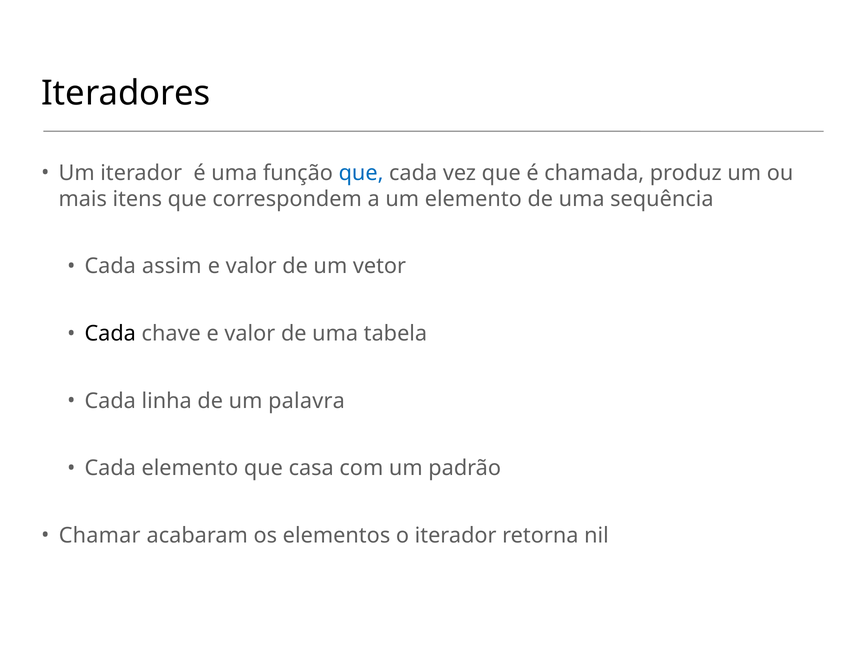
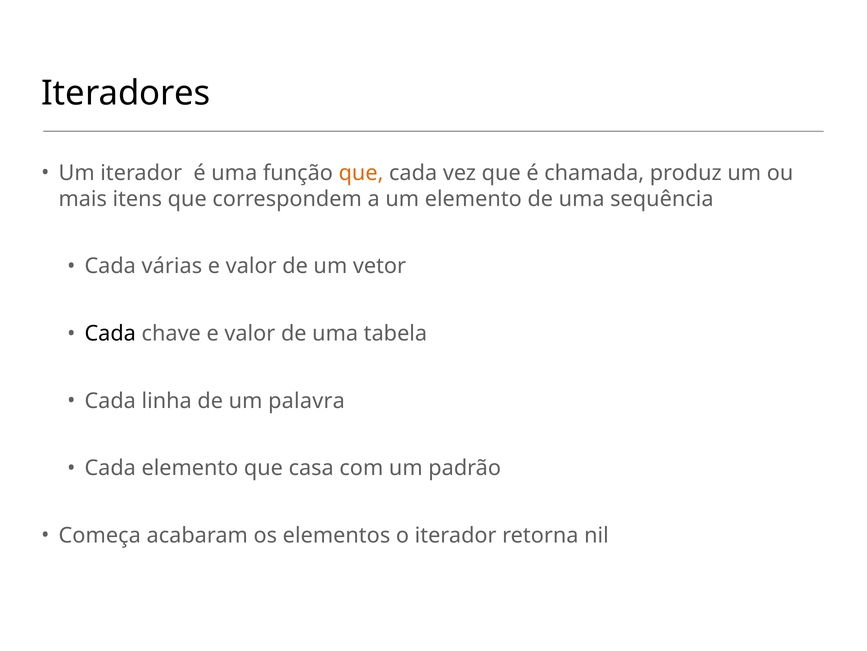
que colour: blue -> orange (361, 173)
assim: assim -> várias (172, 266)
Chamar: Chamar -> Começa (100, 535)
